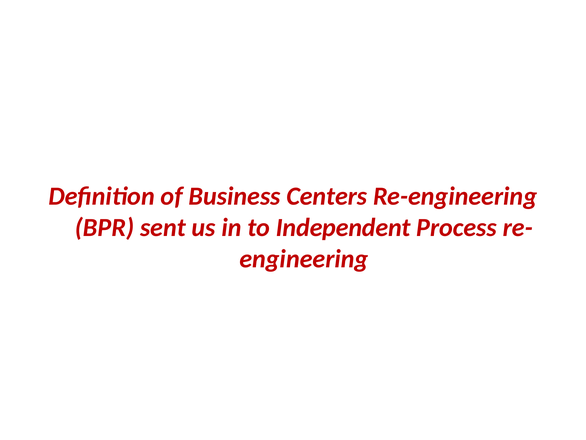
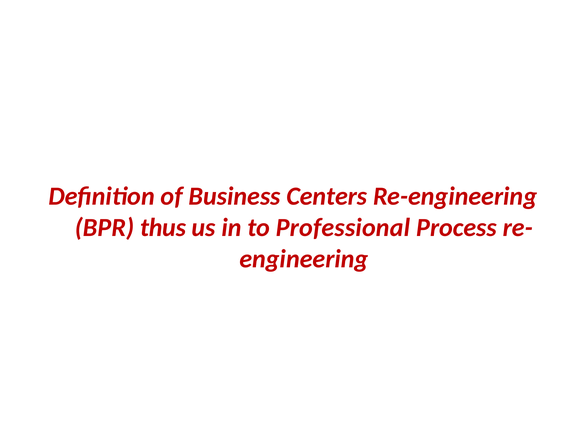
sent: sent -> thus (163, 227)
Independent: Independent -> Professional (343, 227)
